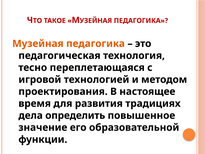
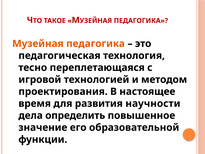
традициях: традициях -> научности (153, 103)
